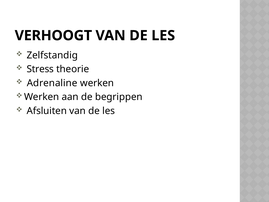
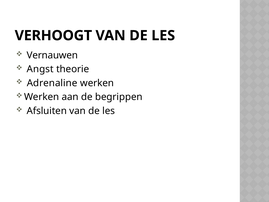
Zelfstandig: Zelfstandig -> Vernauwen (52, 55)
Stress: Stress -> Angst (40, 69)
